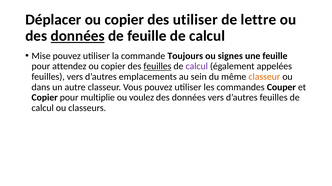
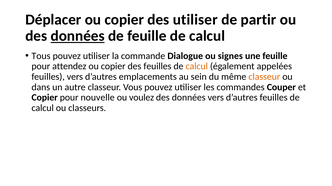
lettre: lettre -> partir (259, 20)
Mise: Mise -> Tous (41, 56)
Toujours: Toujours -> Dialogue (185, 56)
feuilles underline: present -> none (157, 67)
calcul colour: purple -> orange (197, 67)
multiplie: multiplie -> nouvelle (98, 98)
